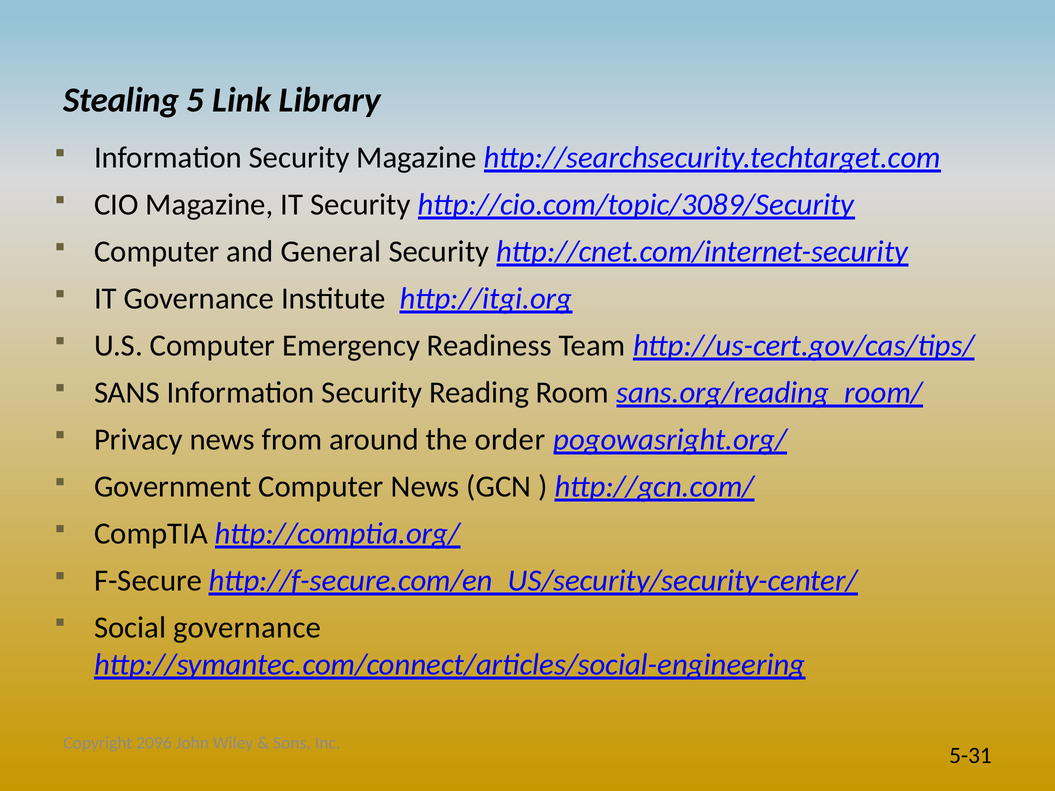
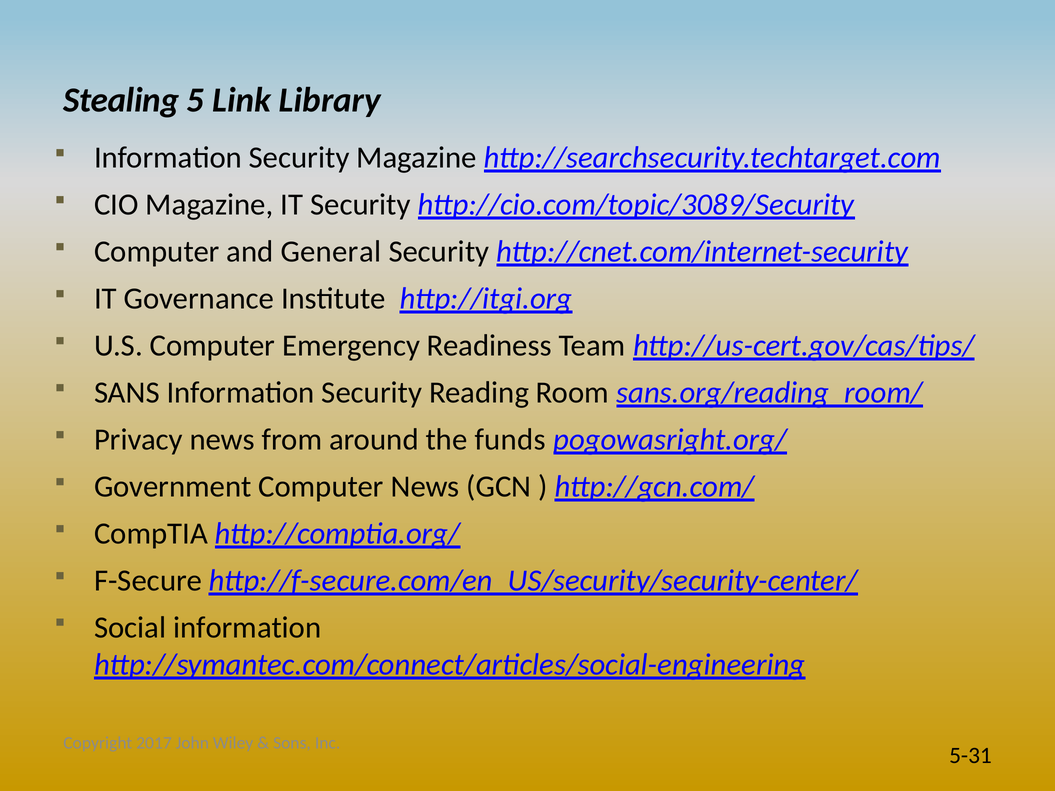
order: order -> funds (510, 440)
Social governance: governance -> information (247, 628)
2096: 2096 -> 2017 (154, 743)
